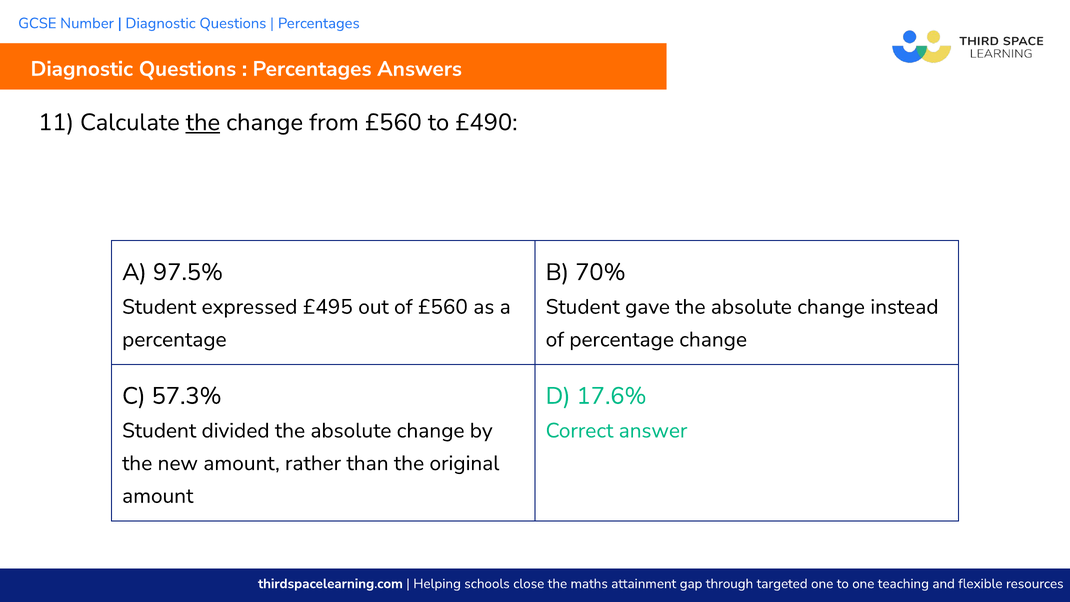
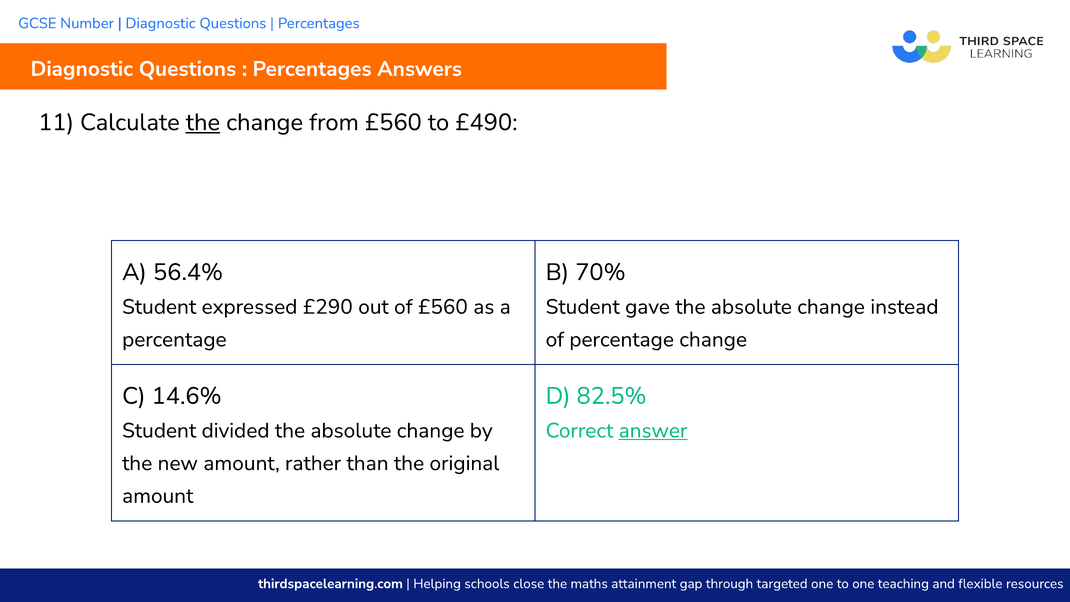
97.5%: 97.5% -> 56.4% (188, 272)
£495: £495 -> £290 (328, 307)
57.3%: 57.3% -> 14.6% (187, 396)
17.6%: 17.6% -> 82.5% (612, 396)
answer underline: none -> present (653, 431)
